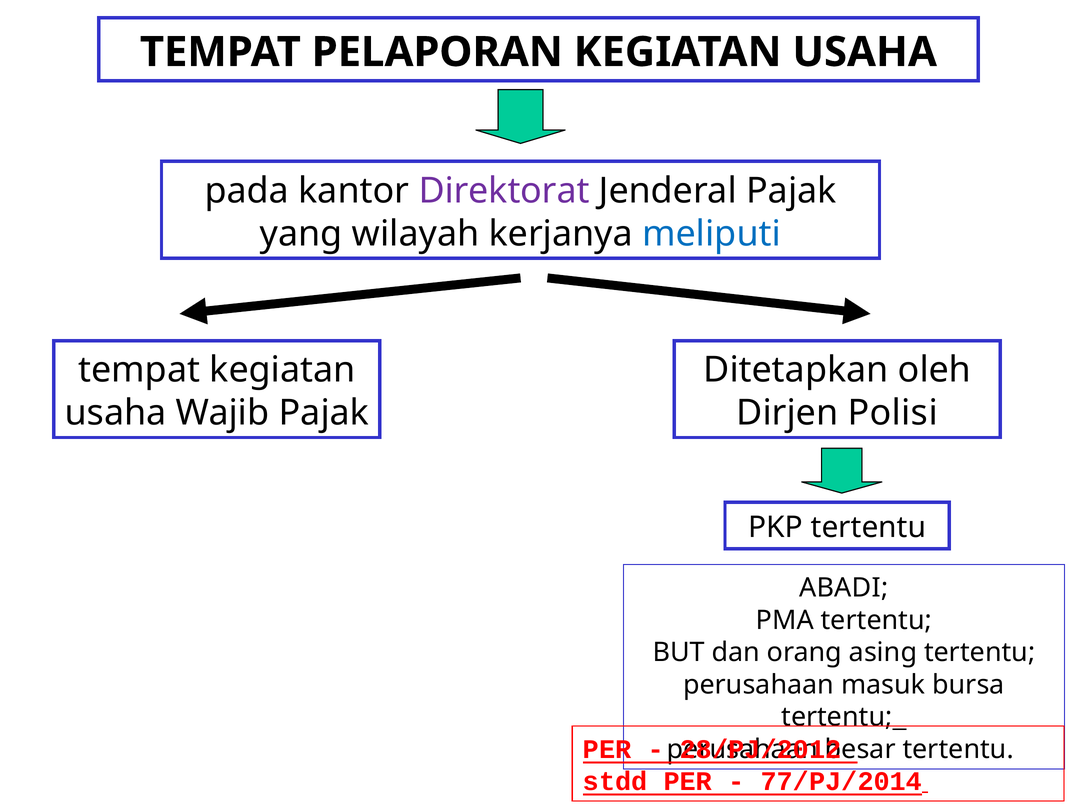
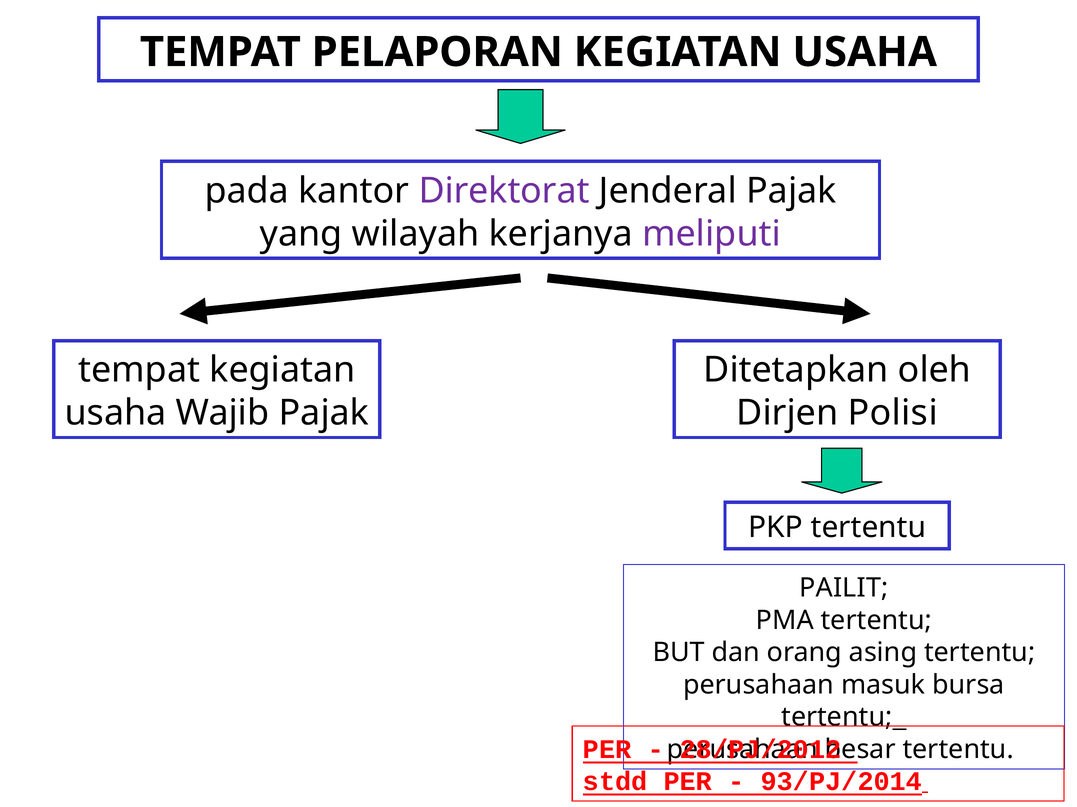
meliputi colour: blue -> purple (712, 234)
ABADI: ABADI -> PAILIT (844, 588)
77/PJ/2014: 77/PJ/2014 -> 93/PJ/2014 (841, 782)
